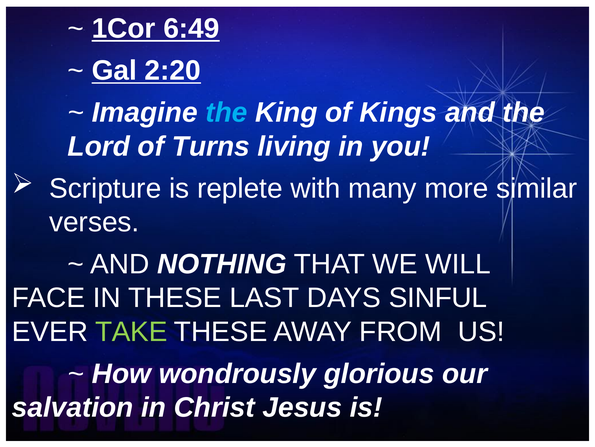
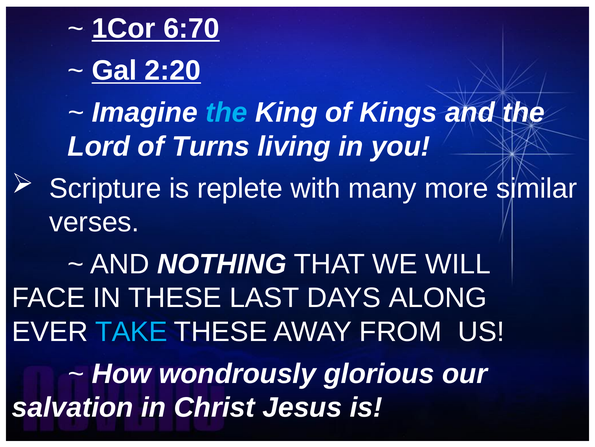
6:49: 6:49 -> 6:70 (191, 28)
SINFUL: SINFUL -> ALONG (438, 298)
TAKE colour: light green -> light blue (131, 331)
